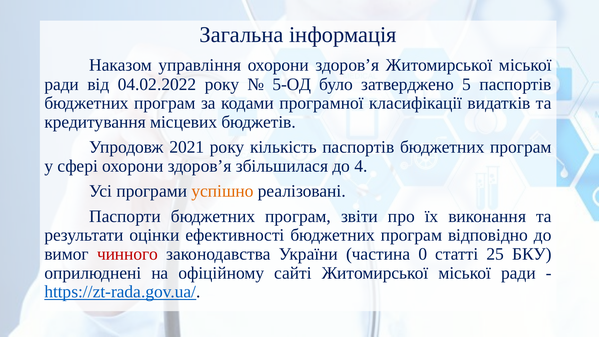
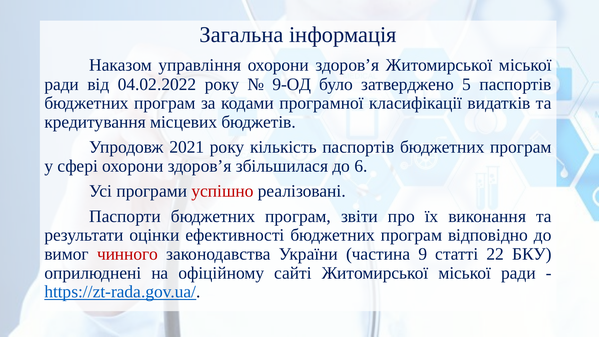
5-ОД: 5-ОД -> 9-ОД (292, 84)
4: 4 -> 6 (361, 166)
успішно colour: orange -> red (223, 191)
0: 0 -> 9 (423, 254)
25: 25 -> 22 (495, 254)
